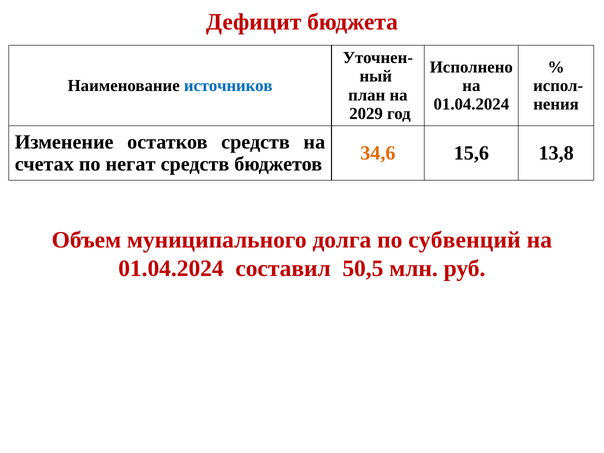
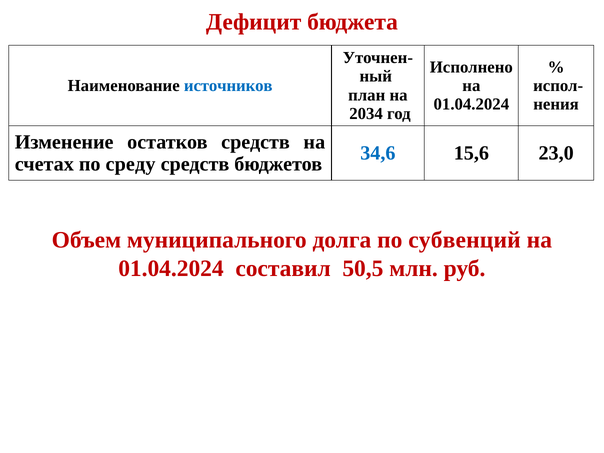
2029: 2029 -> 2034 (366, 114)
34,6 colour: orange -> blue (378, 153)
13,8: 13,8 -> 23,0 (556, 153)
негат: негат -> среду (131, 164)
